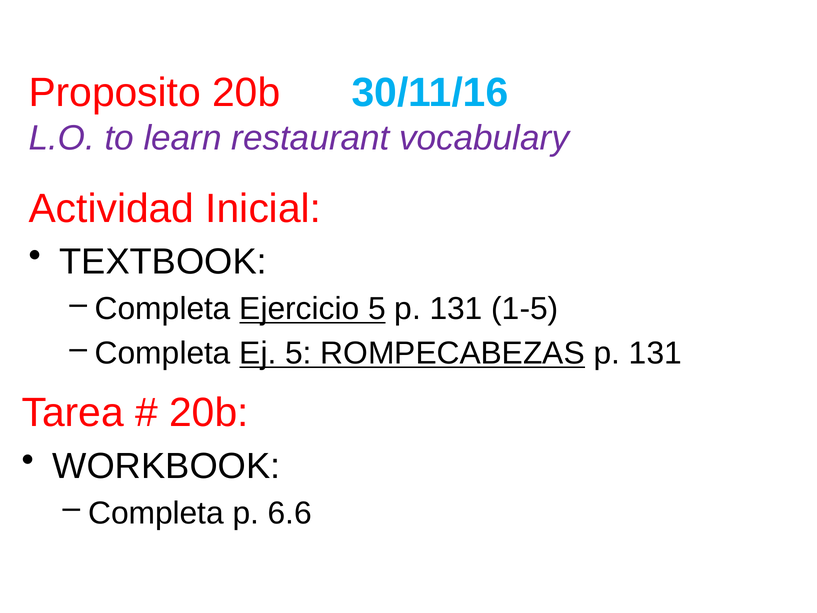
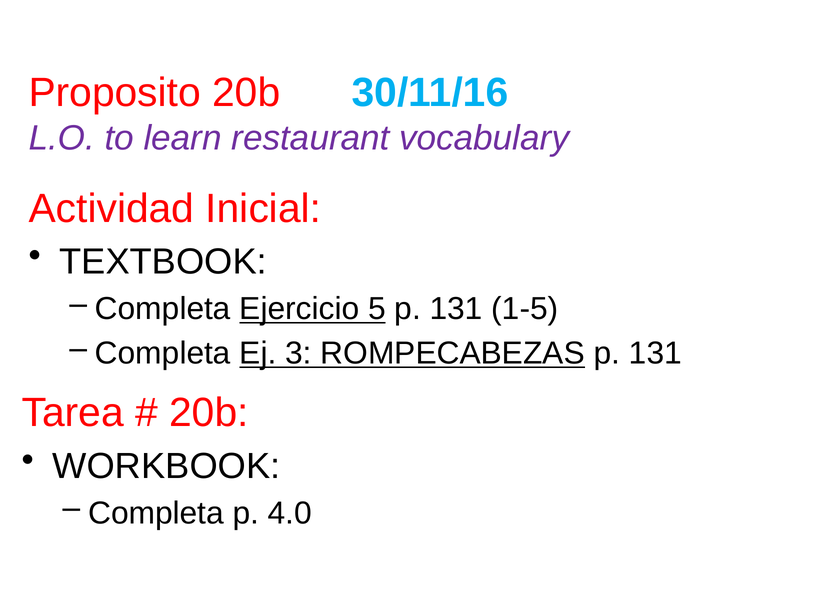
Ej 5: 5 -> 3 (298, 353)
6.6: 6.6 -> 4.0 (290, 513)
